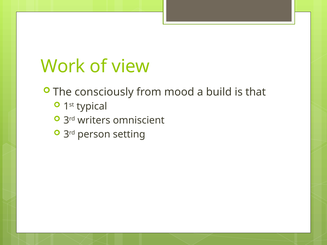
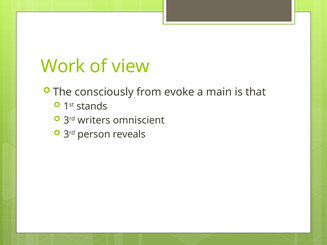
mood: mood -> evoke (179, 92)
build: build -> main (219, 92)
typical: typical -> stands (92, 107)
setting: setting -> reveals (129, 134)
